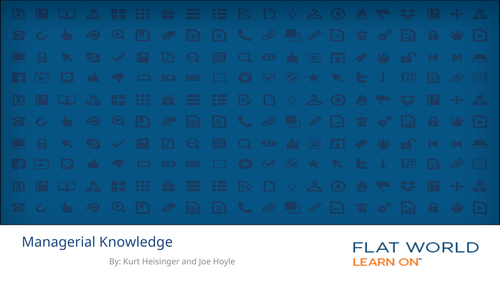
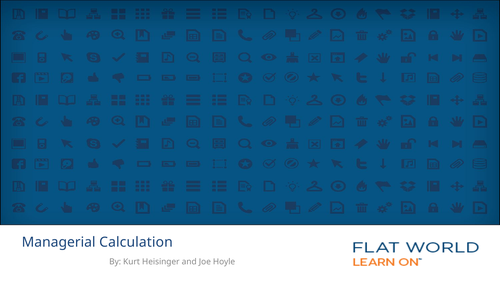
Knowledge: Knowledge -> Calculation (136, 242)
